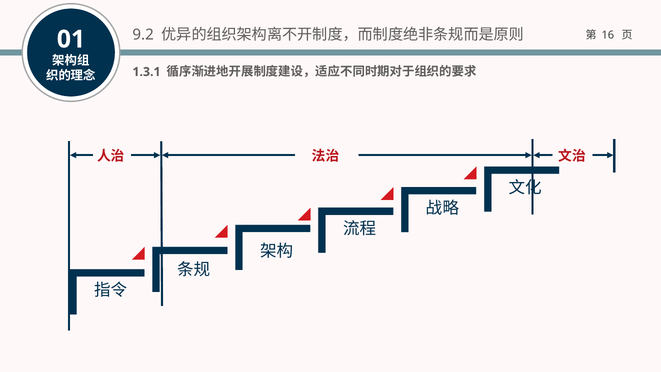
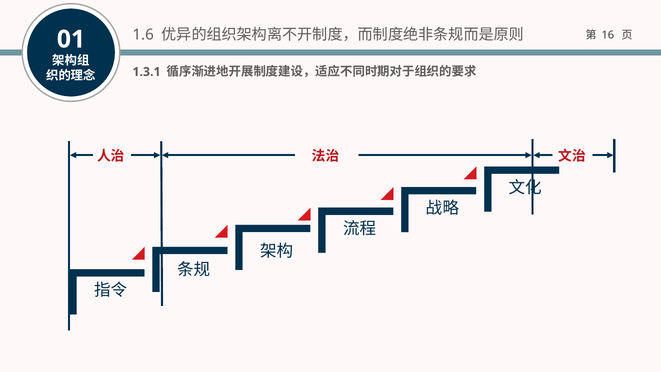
9.2: 9.2 -> 1.6 (143, 35)
